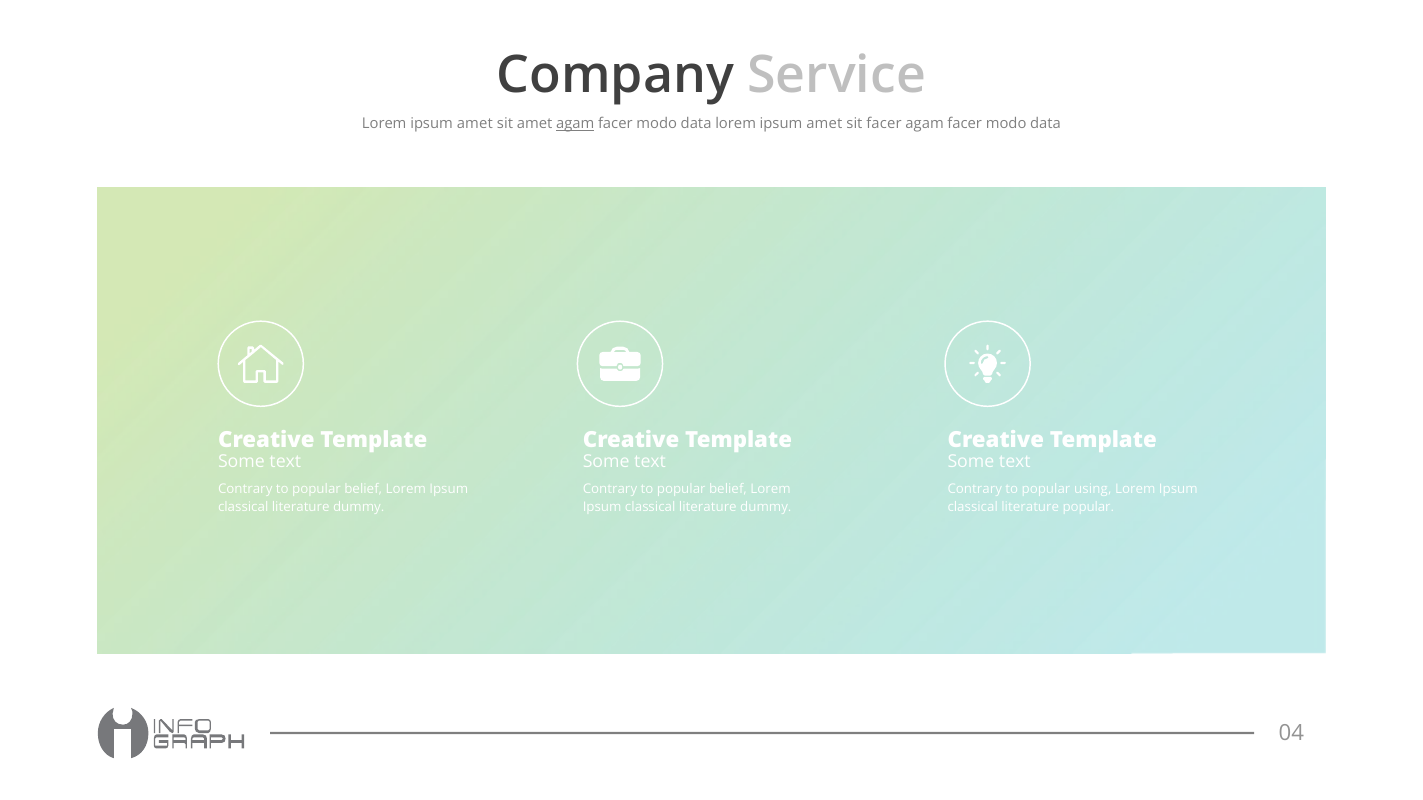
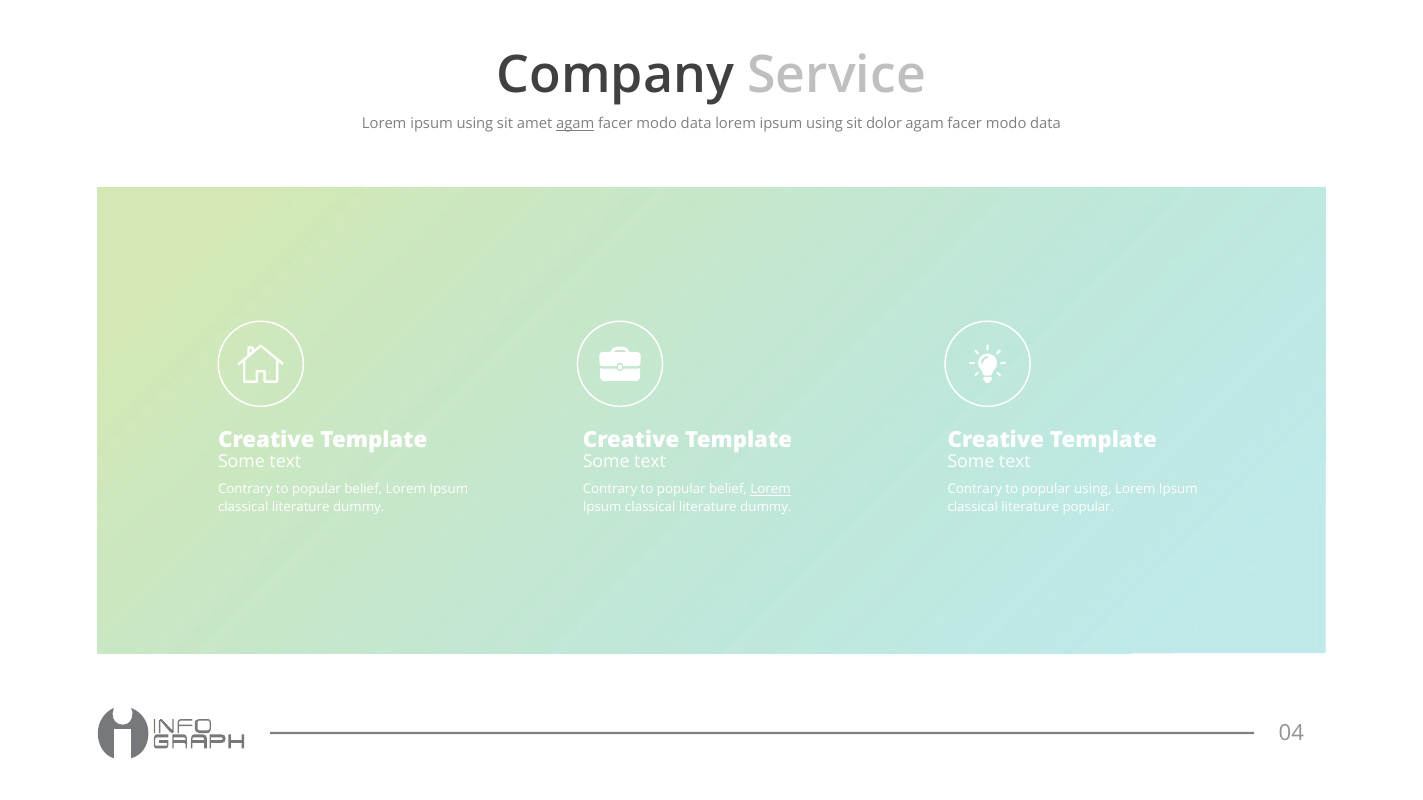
amet: amet -> using (475, 124)
data lorem ipsum amet: amet -> using (824, 124)
sit facer: facer -> dolor (884, 124)
Lorem underline: none -> present (771, 490)
